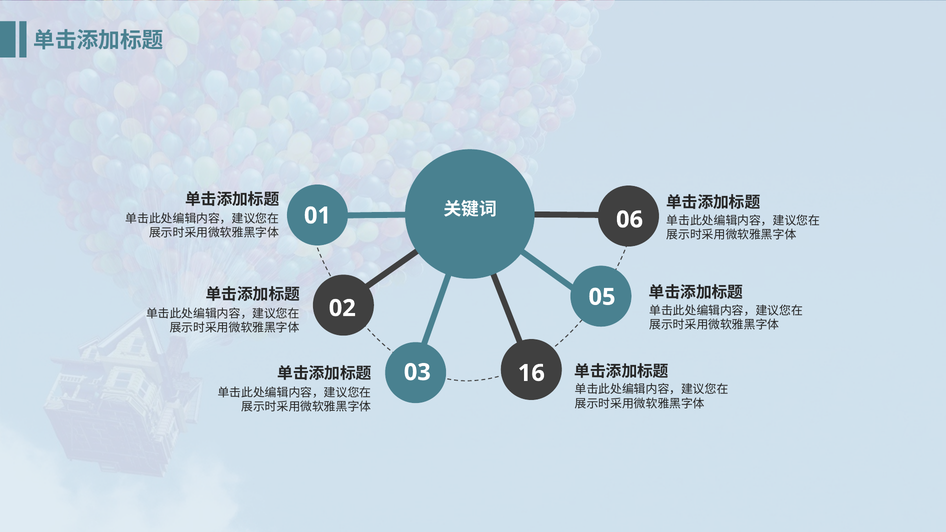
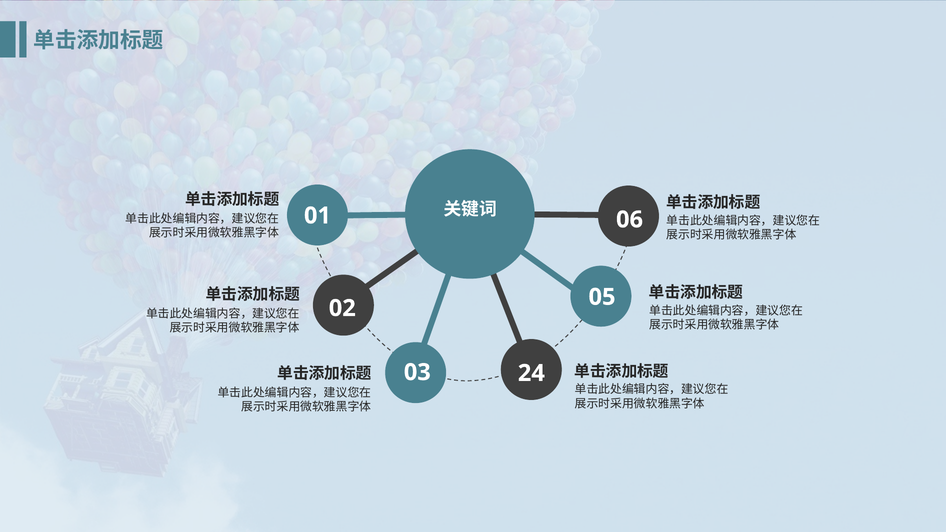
16: 16 -> 24 (531, 373)
